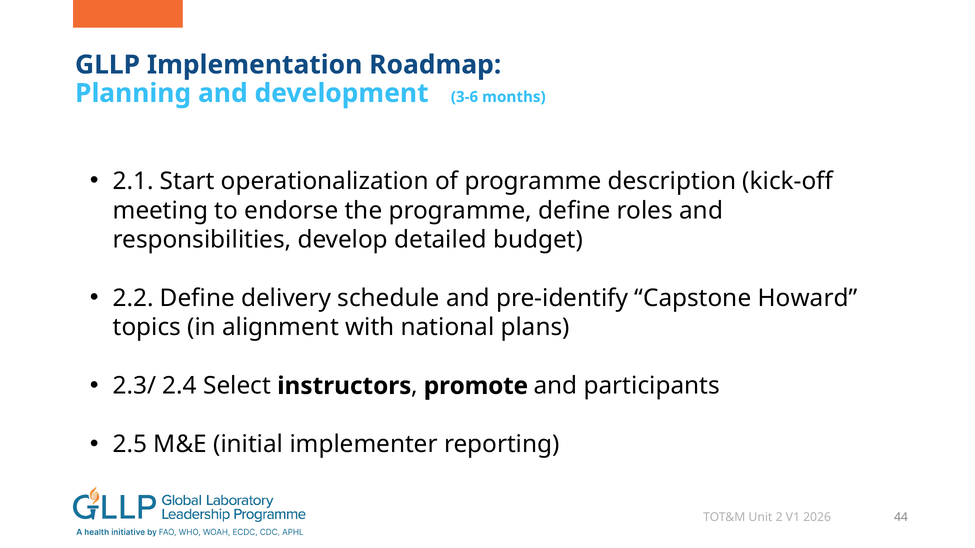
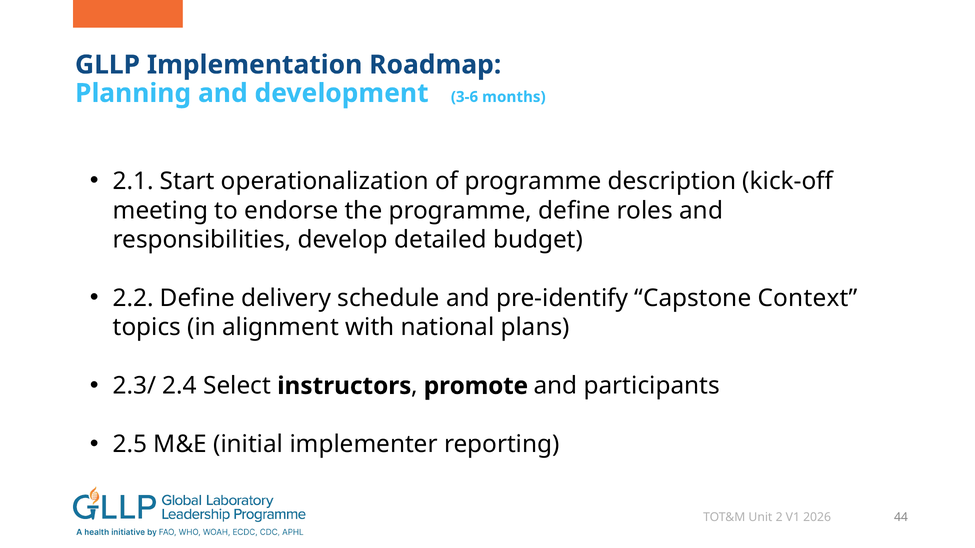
Howard: Howard -> Context (808, 298)
